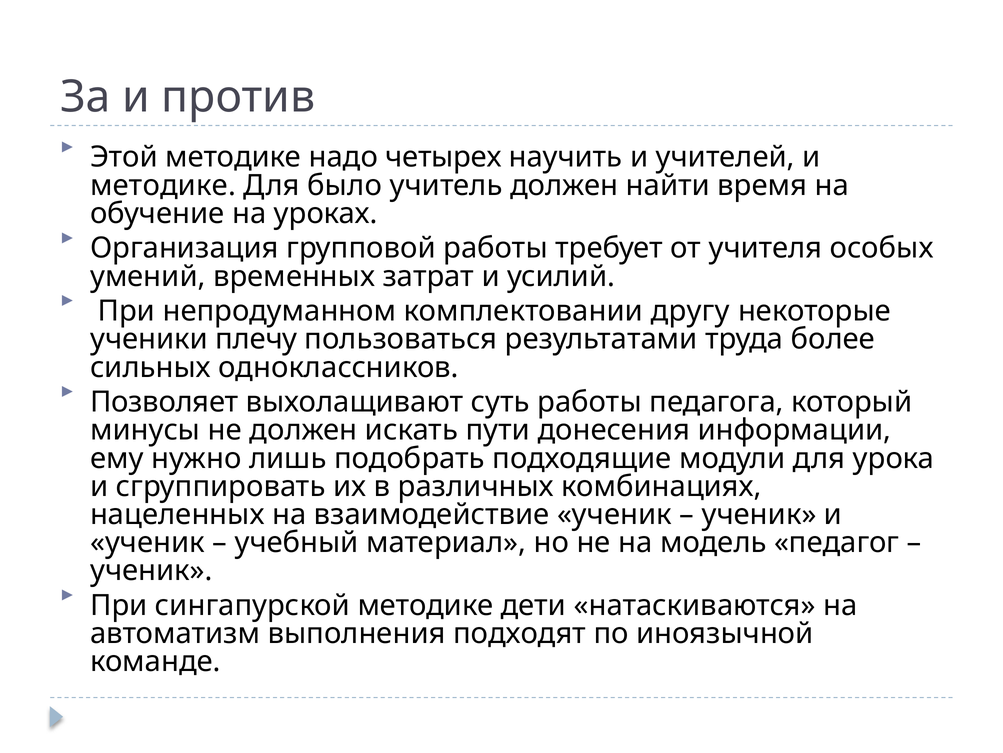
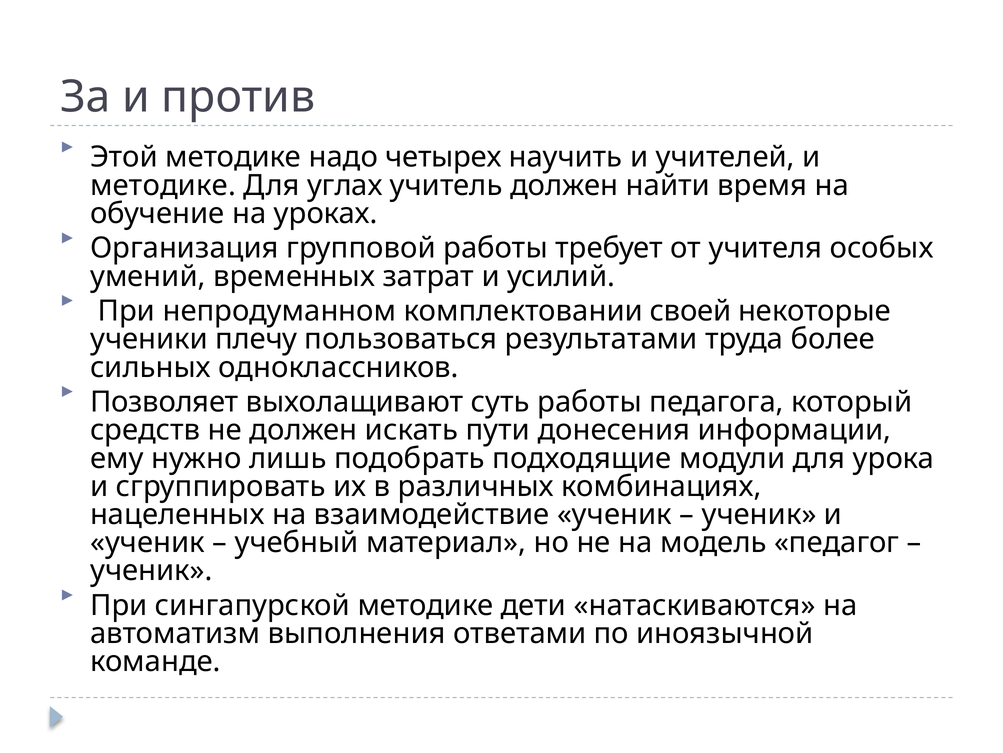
было: было -> углах (345, 185)
другу: другу -> своей (691, 311)
минусы: минусы -> средств (145, 430)
подходят: подходят -> ответами (520, 633)
